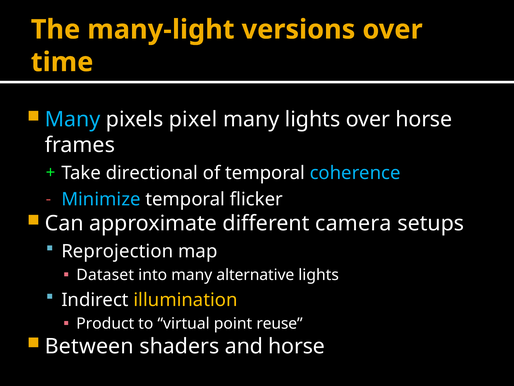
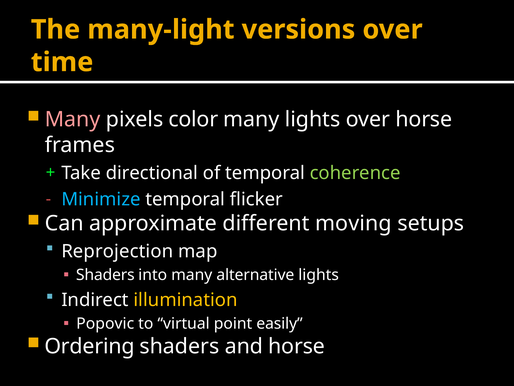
Many colour: light blue -> pink (73, 119)
pixel: pixel -> color (193, 119)
coherence colour: light blue -> light green (355, 173)
camera: camera -> moving (353, 223)
Dataset: Dataset -> Shaders (105, 275)
Product: Product -> Popovic (105, 323)
reuse: reuse -> easily (279, 323)
Between: Between -> Ordering (90, 346)
